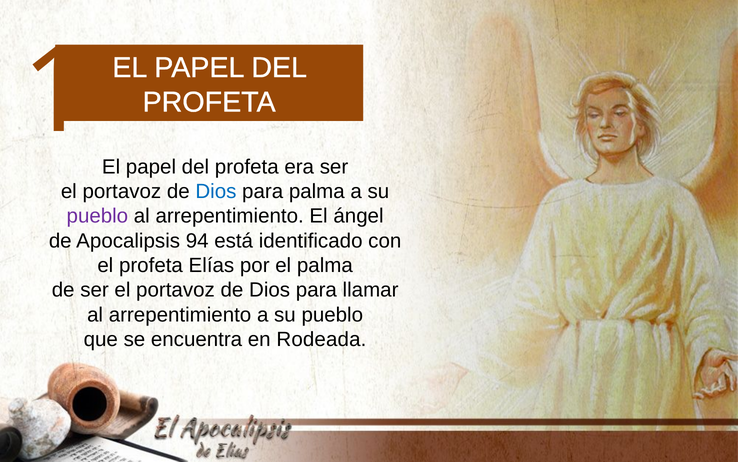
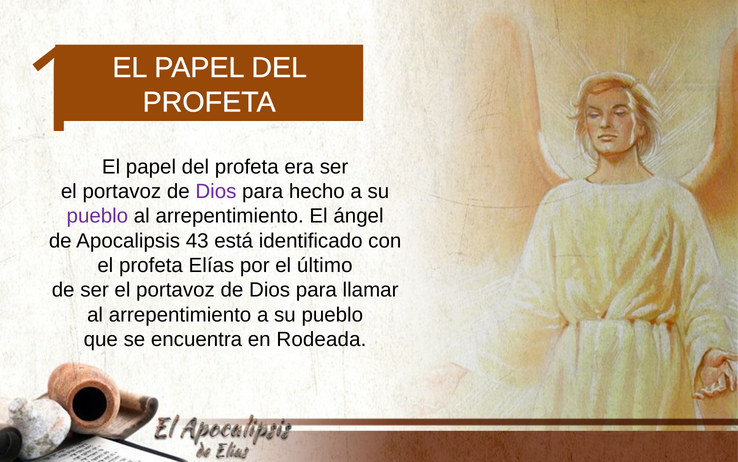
Dios colour: blue -> purple (216, 191)
para palma: palma -> hecho (317, 191)
94: 94 -> 43 (197, 240)
el palma: palma -> último (325, 265)
